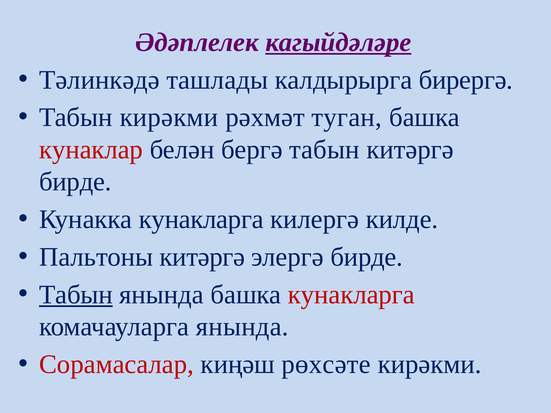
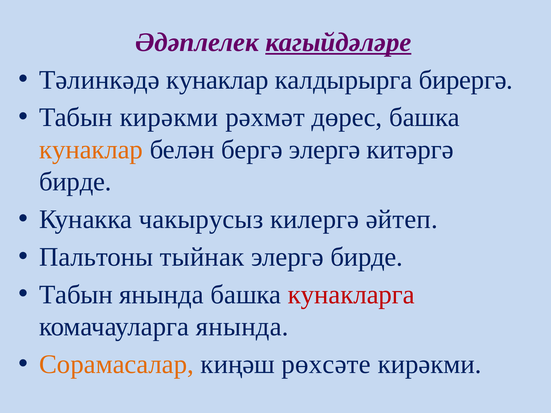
Тәлинкәдә ташлады: ташлады -> кунаклар (217, 80)
туган: туган -> дөрес (347, 118)
кунаклар colour: red -> orange (91, 150)
бергә табын: табын -> элергә (325, 150)
Кунакка кунакларга: кунакларга -> чакырусыз (201, 219)
килде: килде -> әйтеп (402, 219)
Пальтоны китәргә: китәргә -> тыйнак (202, 257)
Табын underline: present -> none (76, 295)
Сорамасалар colour: red -> orange (117, 365)
